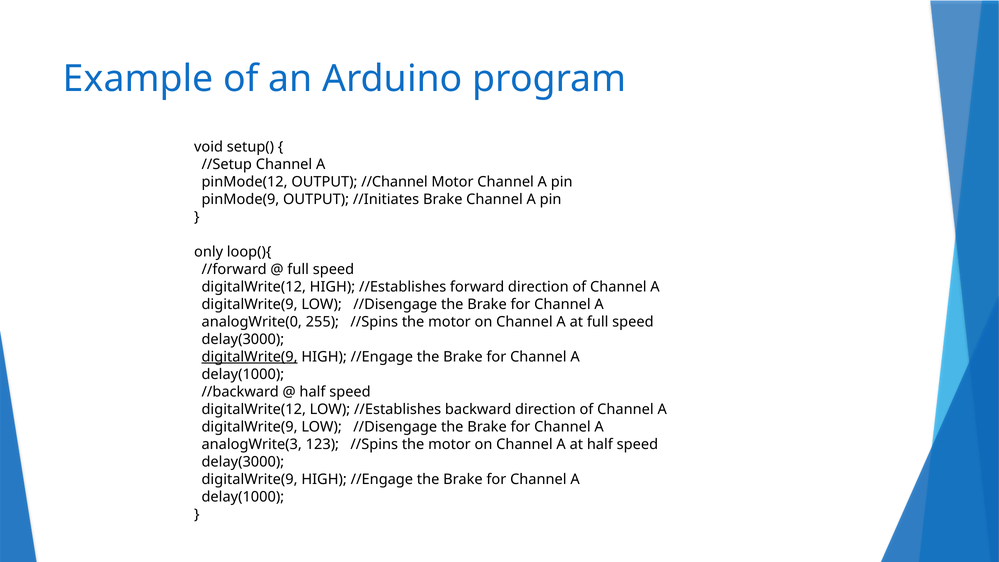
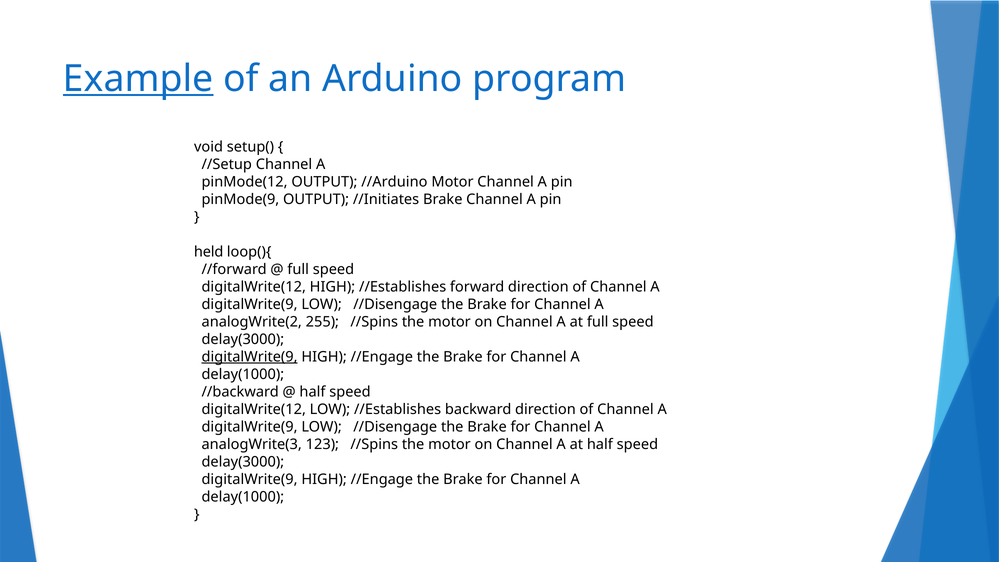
Example underline: none -> present (138, 79)
//Channel: //Channel -> //Arduino (394, 182)
only: only -> held (209, 252)
analogWrite(0: analogWrite(0 -> analogWrite(2 (252, 322)
